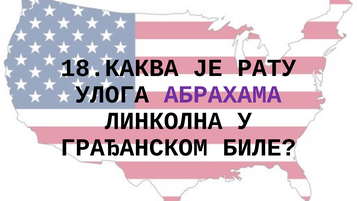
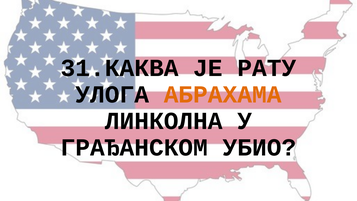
18.КАКВА: 18.КАКВА -> 31.КАКВА (120, 68)
АБРАХАМА colour: purple -> orange (223, 94)
БИЛЕ: БИЛЕ -> УБИО (259, 147)
